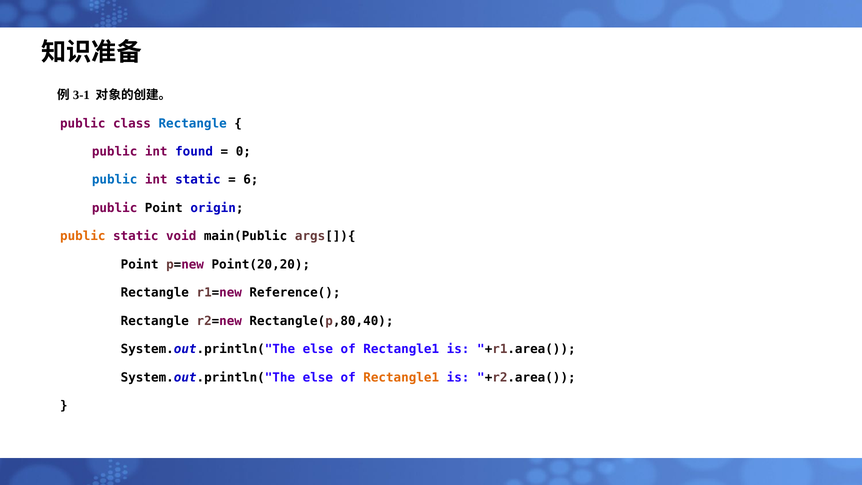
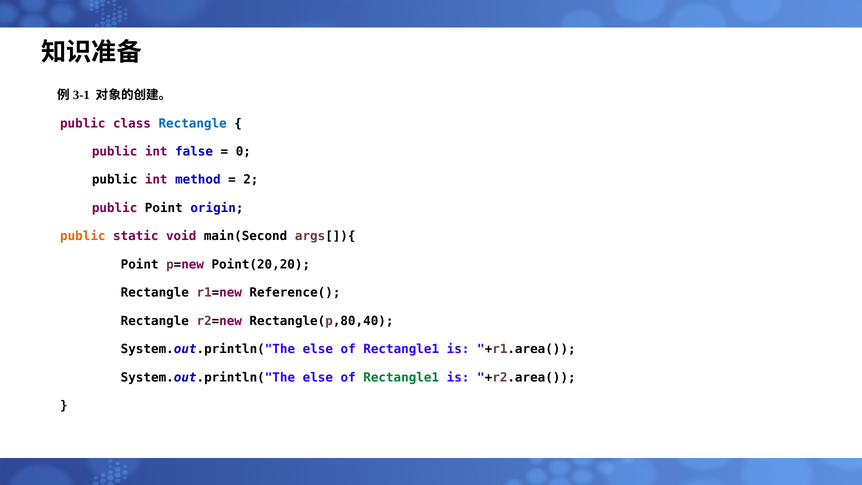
found: found -> false (194, 152)
public colour: blue -> black (115, 180)
int static: static -> method (198, 180)
6: 6 -> 2 (251, 180)
main(Public: main(Public -> main(Second (246, 236)
Rectangle1 colour: orange -> green (401, 377)
